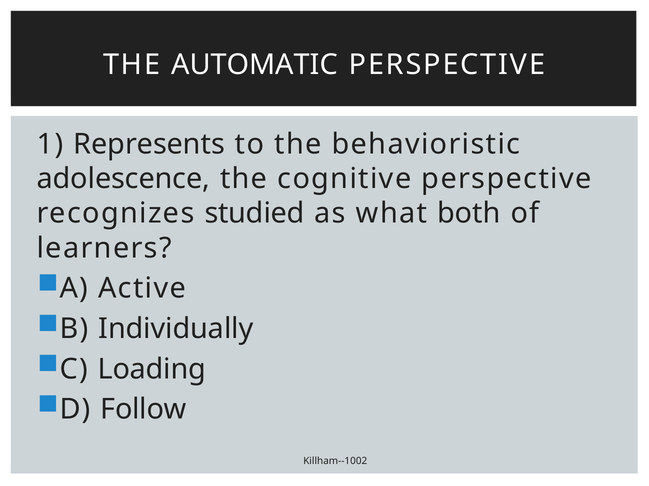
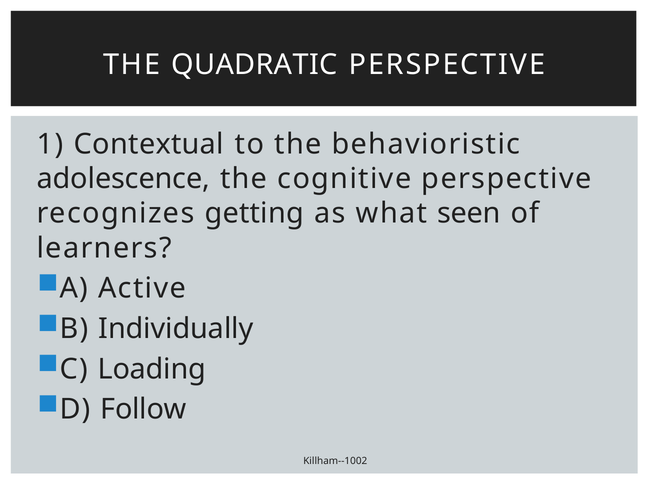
AUTOMATIC: AUTOMATIC -> QUADRATIC (254, 65)
Represents: Represents -> Contextual (149, 145)
studied: studied -> getting (254, 214)
both: both -> seen (469, 214)
